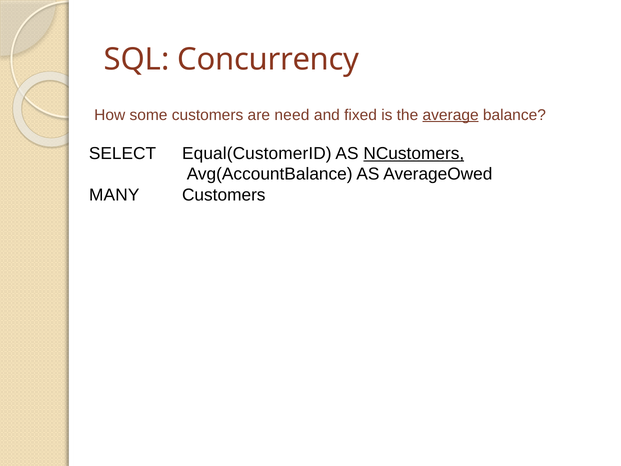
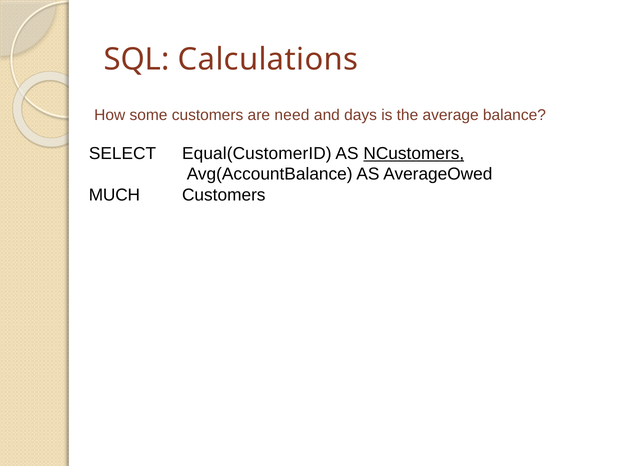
Concurrency: Concurrency -> Calculations (268, 60)
fixed: fixed -> days (361, 115)
average underline: present -> none (451, 115)
MANY: MANY -> MUCH (114, 195)
